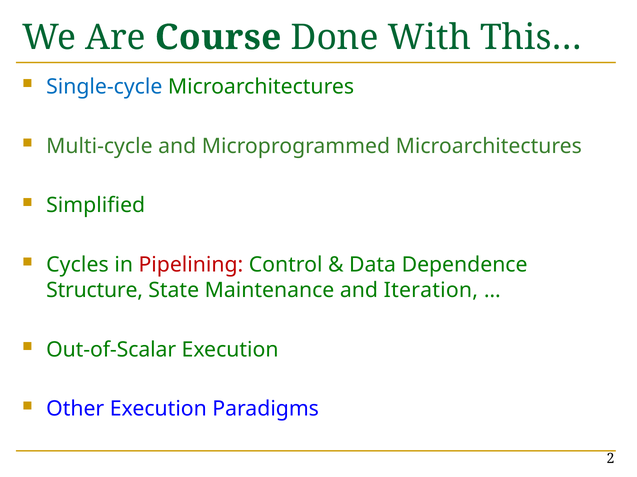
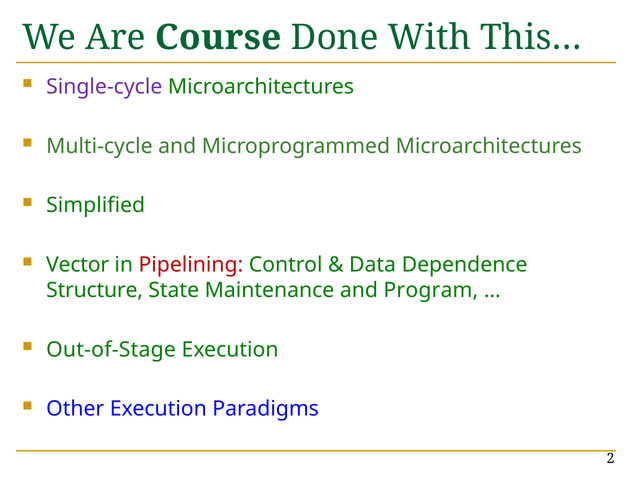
Single-cycle colour: blue -> purple (104, 87)
Cycles: Cycles -> Vector (78, 265)
Iteration: Iteration -> Program (431, 291)
Out-of-Scalar: Out-of-Scalar -> Out-of-Stage (111, 350)
